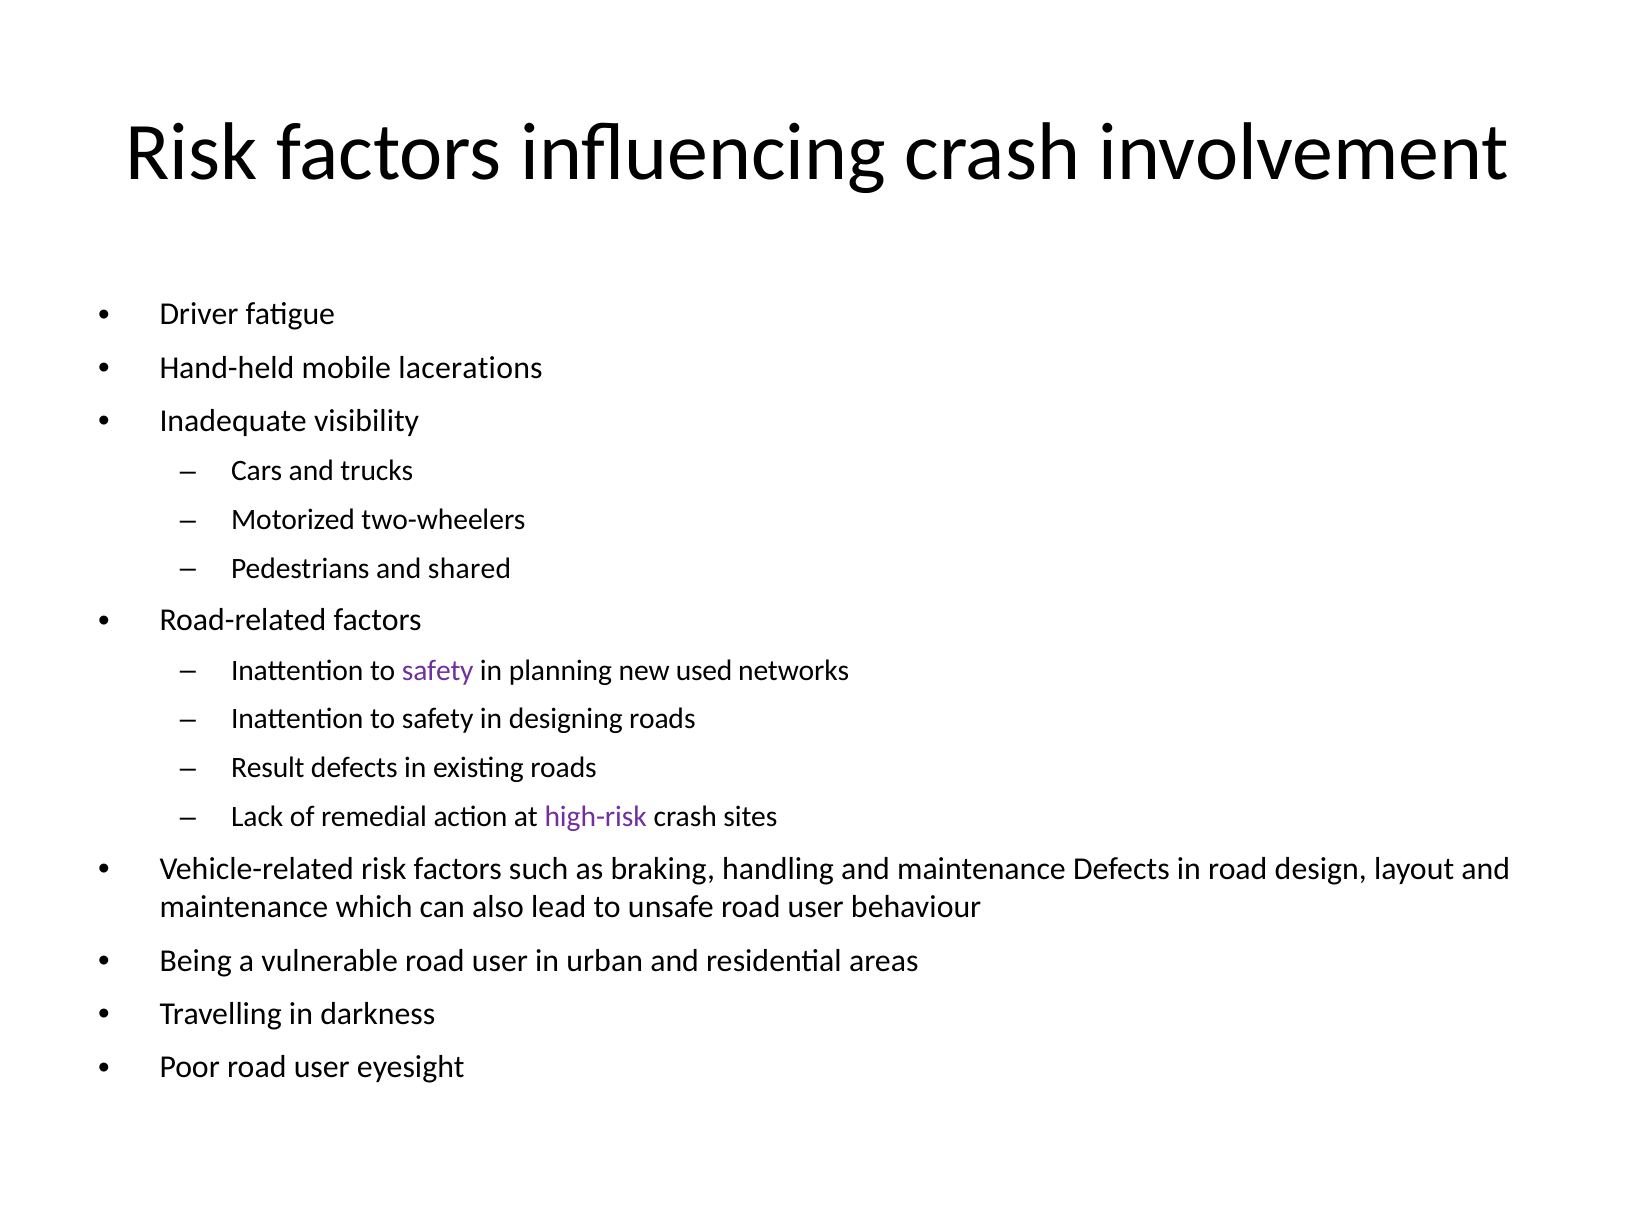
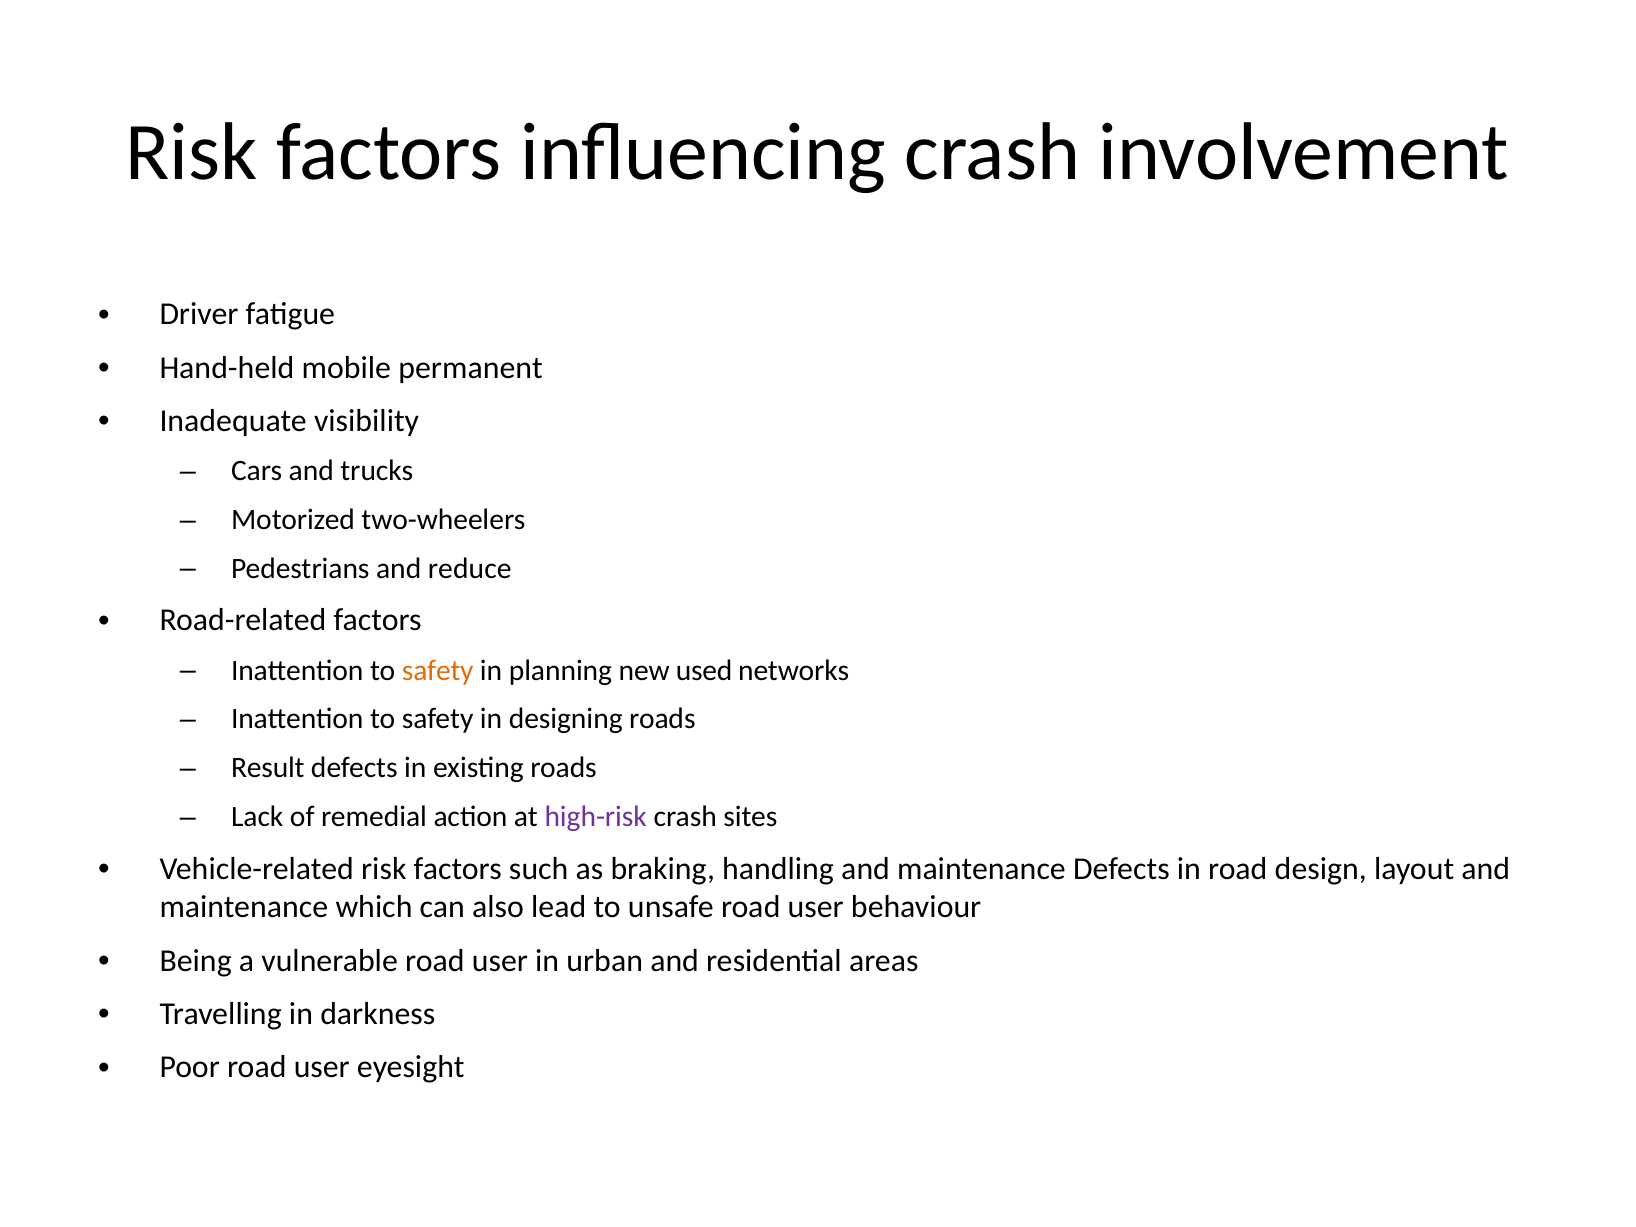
lacerations: lacerations -> permanent (471, 368)
shared: shared -> reduce (470, 568)
safety colour: purple -> orange (438, 670)
